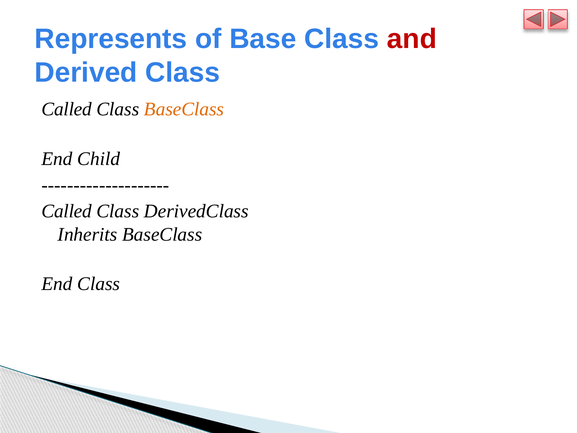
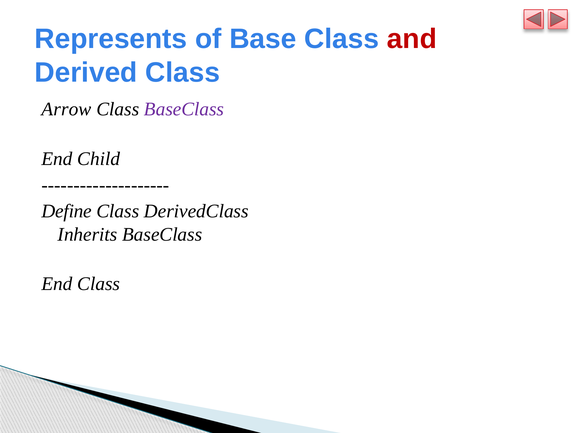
Called: Called -> Arrow (66, 109)
BaseClass colour: orange -> purple (184, 109)
Called: Called -> Define (67, 211)
